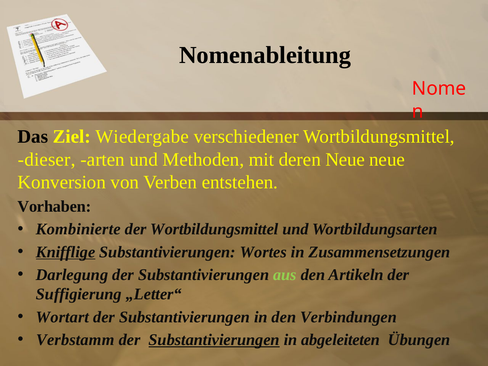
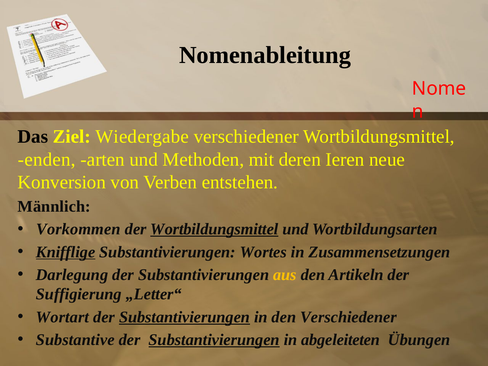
dieser: dieser -> enden (47, 159)
deren Neue: Neue -> Ieren (345, 159)
Vorhaben: Vorhaben -> Männlich (54, 206)
Kombinierte: Kombinierte -> Vorkommen (78, 229)
Wortbildungsmittel underline: none -> present (214, 229)
aus colour: light green -> yellow (285, 275)
Substantivierungen underline: none -> present (184, 317)
den Verbindungen: Verbindungen -> Verschiedener (348, 317)
Verbstamm: Verbstamm -> Substantive (75, 340)
